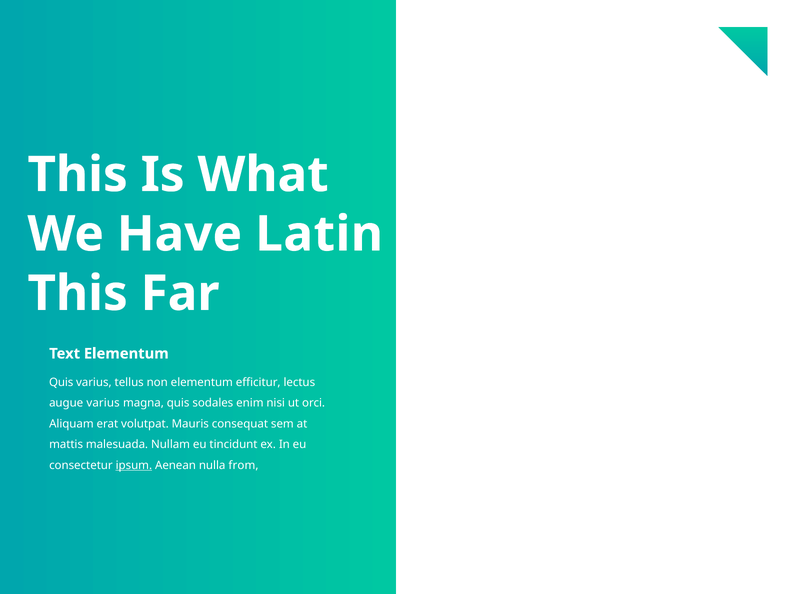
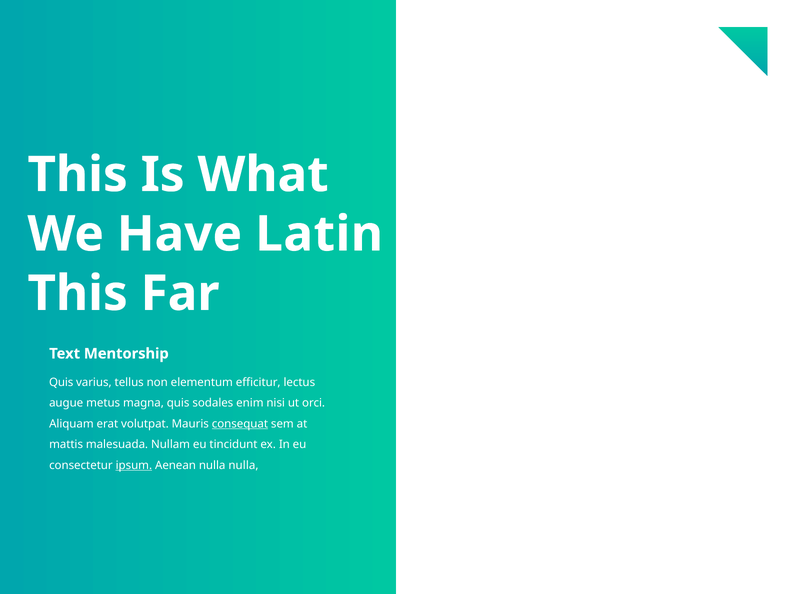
Text Elementum: Elementum -> Mentorship (126, 354)
augue varius: varius -> metus (103, 403)
consequat underline: none -> present (240, 424)
nulla from: from -> nulla (243, 465)
